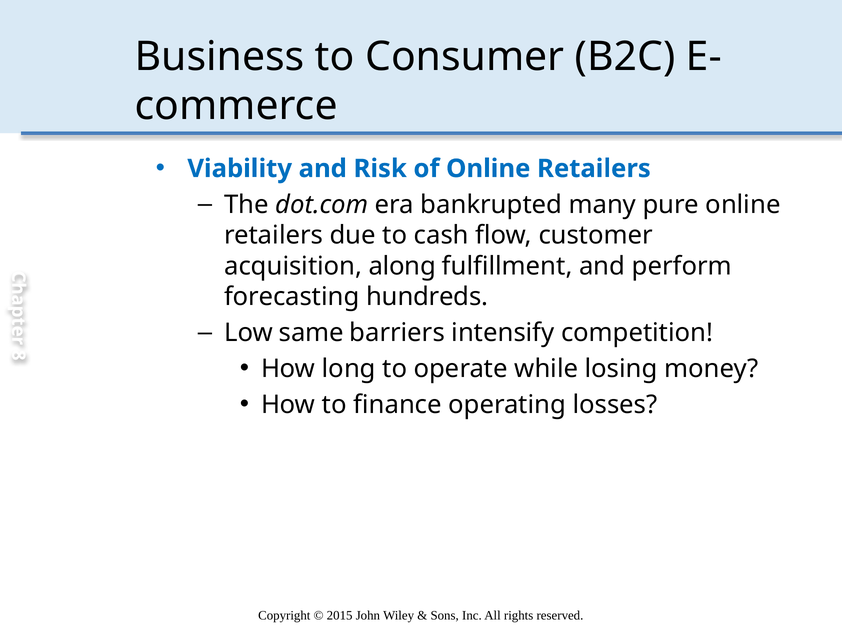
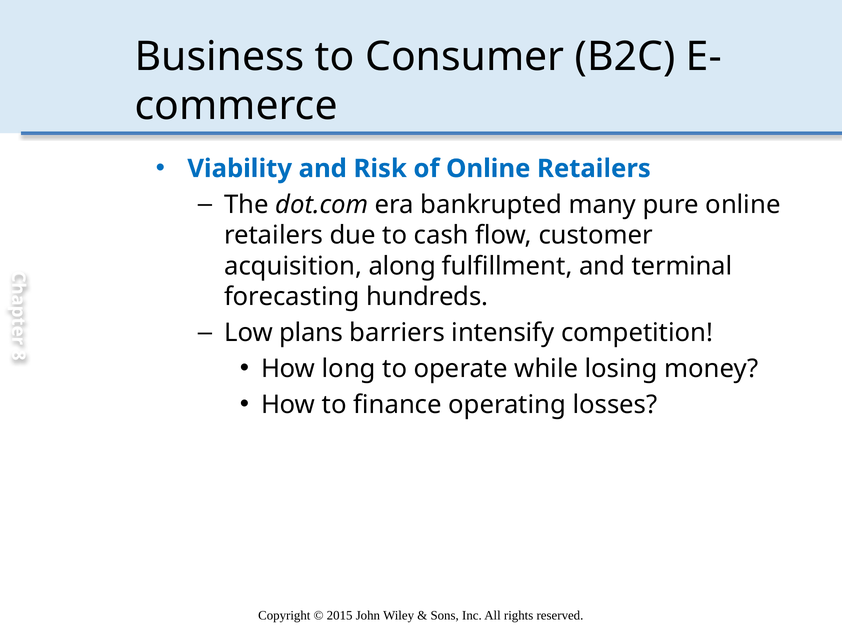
perform: perform -> terminal (682, 266)
same: same -> plans (311, 333)
